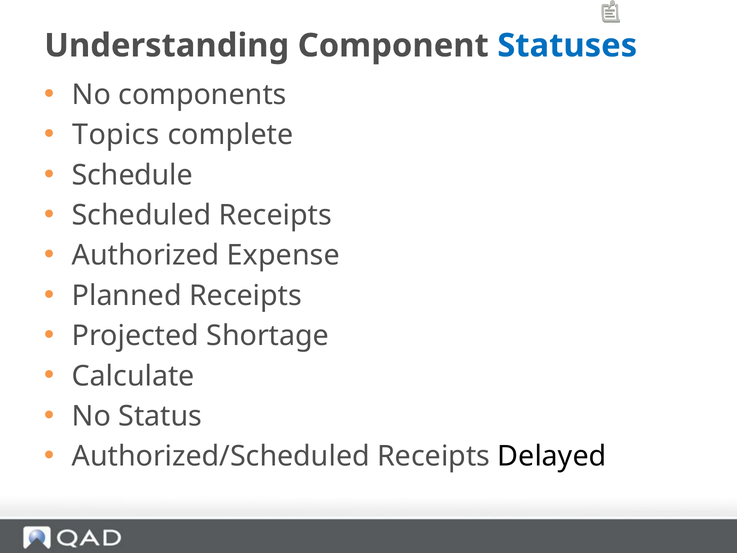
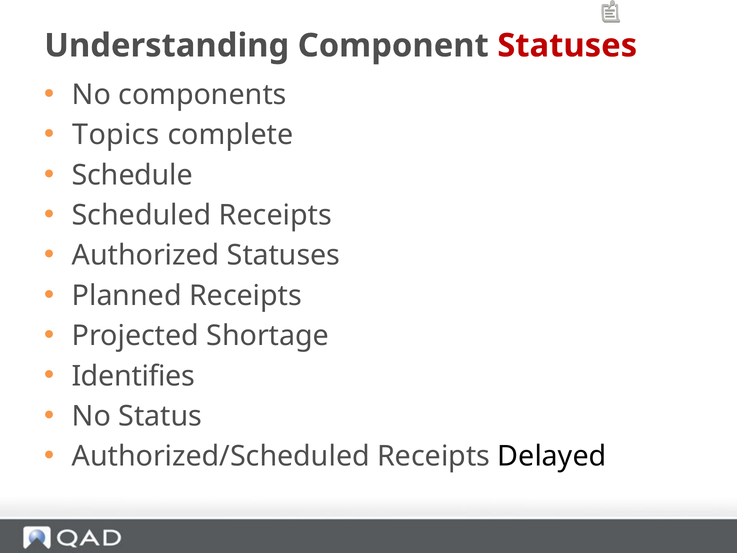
Statuses colour: blue -> red (567, 46)
Authorized Expense: Expense -> Statuses (283, 255)
Calculate: Calculate -> Identifies (133, 376)
